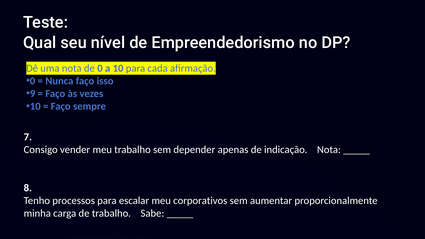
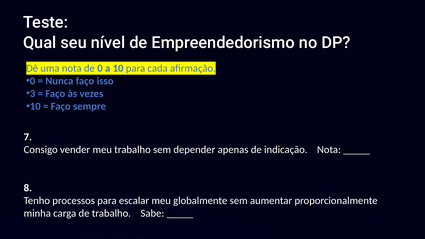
9: 9 -> 3 (33, 94)
corporativos: corporativos -> globalmente (200, 201)
